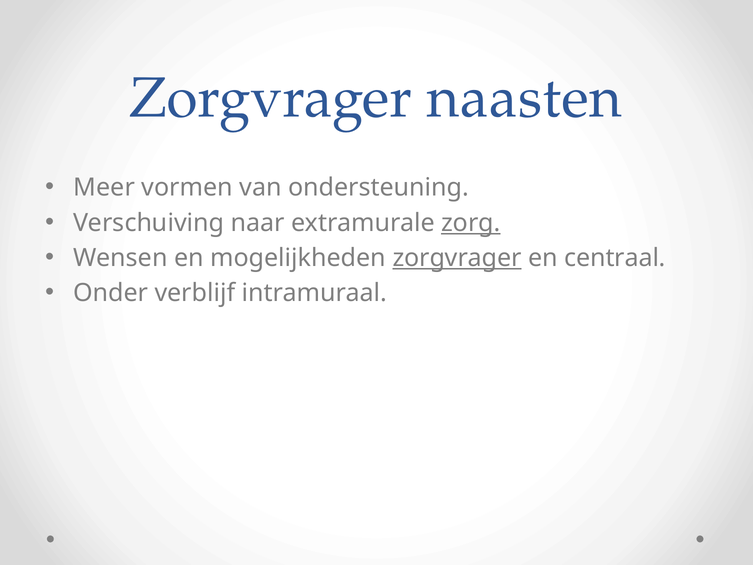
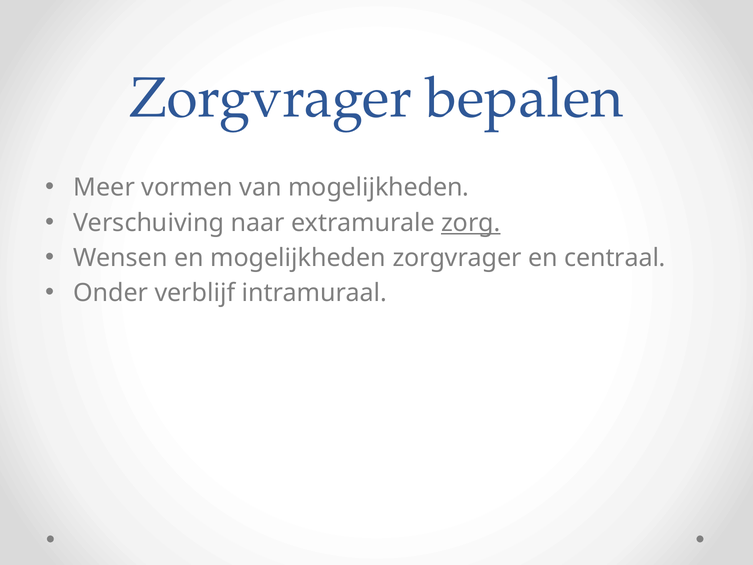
naasten: naasten -> bepalen (525, 98)
van ondersteuning: ondersteuning -> mogelijkheden (379, 187)
zorgvrager underline: present -> none (457, 258)
